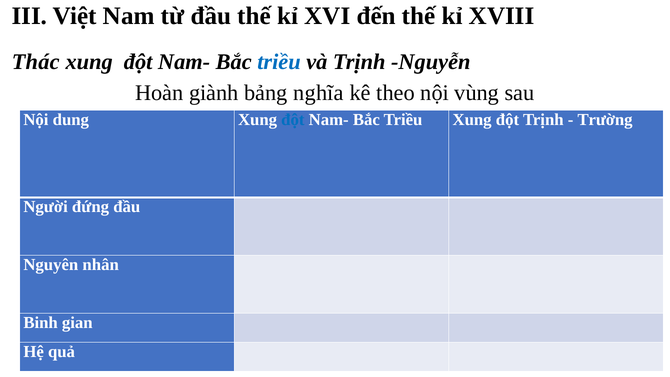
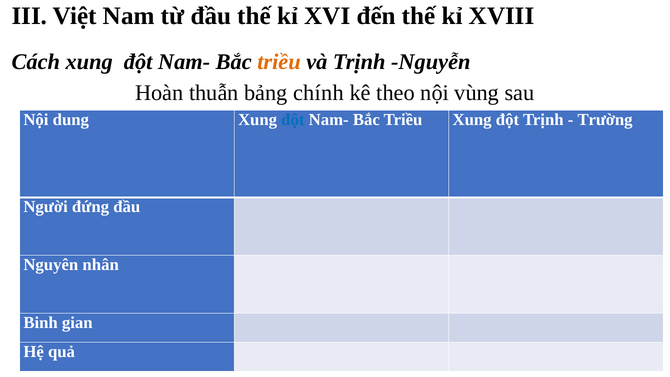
Thác: Thác -> Cách (36, 62)
triều colour: blue -> orange (279, 62)
giành: giành -> thuẫn (214, 93)
nghĩa: nghĩa -> chính (319, 93)
